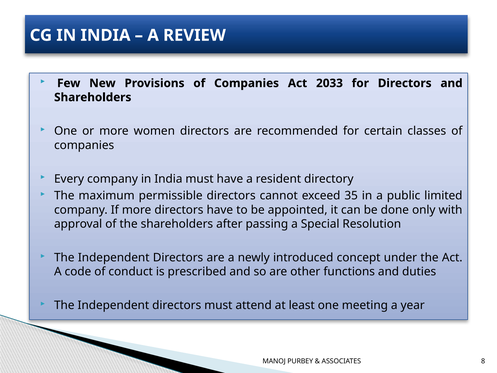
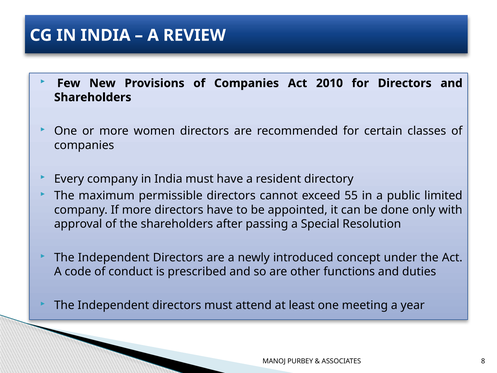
2033: 2033 -> 2010 (330, 83)
35: 35 -> 55 (351, 196)
